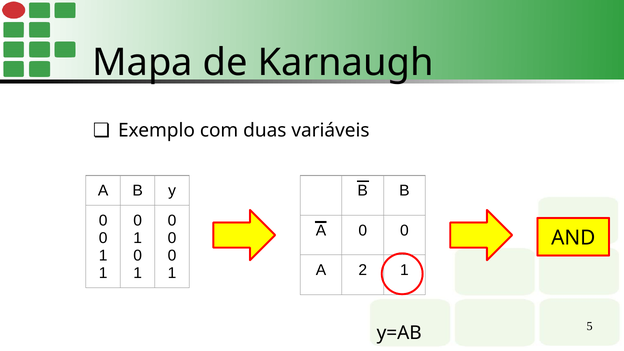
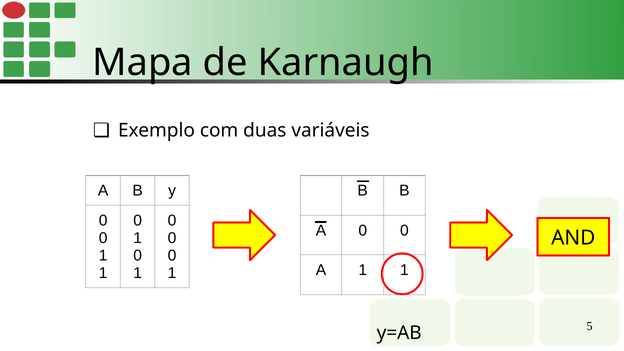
A 2: 2 -> 1 (363, 270)
